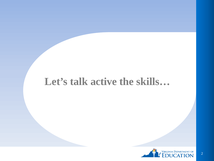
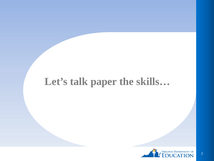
active: active -> paper (104, 81)
